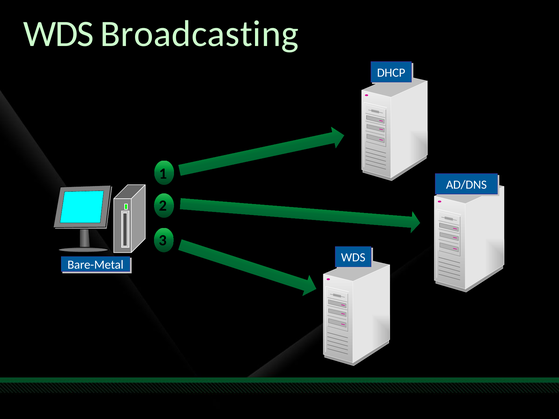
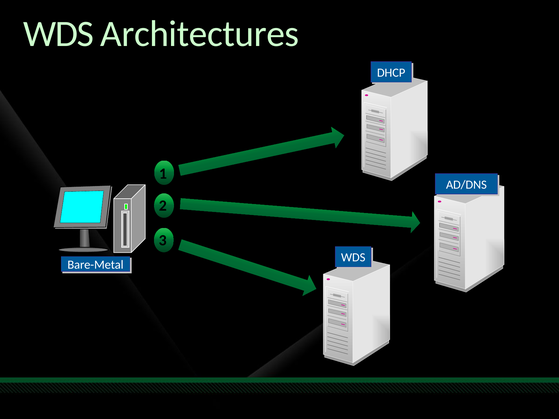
Broadcasting: Broadcasting -> Architectures (200, 34)
